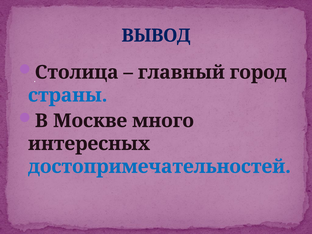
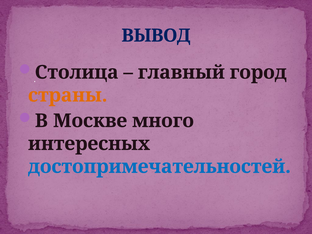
страны colour: blue -> orange (68, 95)
